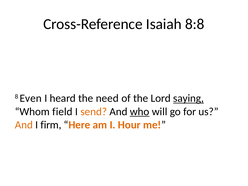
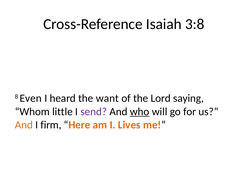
8:8: 8:8 -> 3:8 (195, 24)
need: need -> want (107, 98)
saying underline: present -> none (188, 98)
field: field -> little (62, 112)
send colour: orange -> purple (94, 112)
Hour: Hour -> Lives (129, 125)
